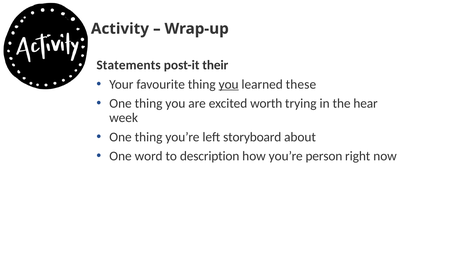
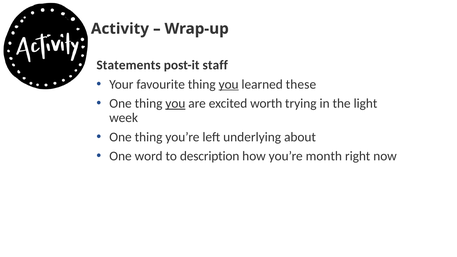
their: their -> staff (215, 65)
you underline: none -> present (175, 103)
hear: hear -> light (365, 103)
storyboard: storyboard -> underlying (252, 137)
person: person -> month (324, 156)
